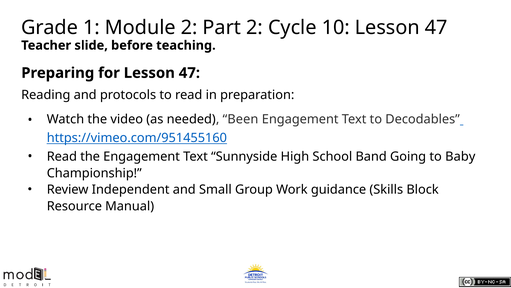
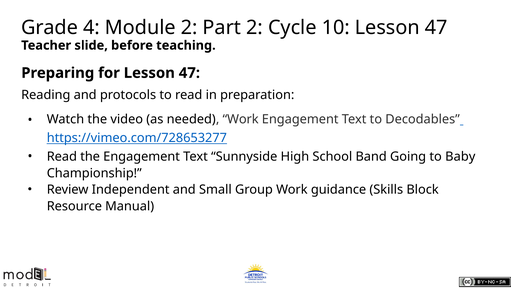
1: 1 -> 4 (91, 28)
needed Been: Been -> Work (241, 119)
https://vimeo.com/951455160: https://vimeo.com/951455160 -> https://vimeo.com/728653277 (137, 138)
